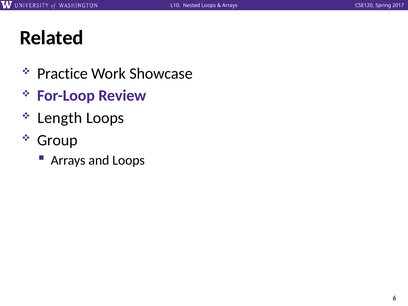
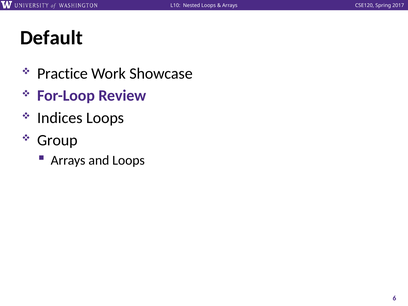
Related: Related -> Default (51, 38)
Length: Length -> Indices (60, 118)
